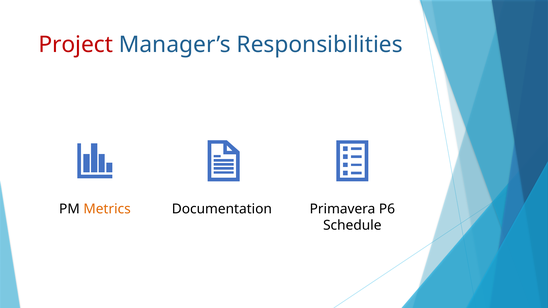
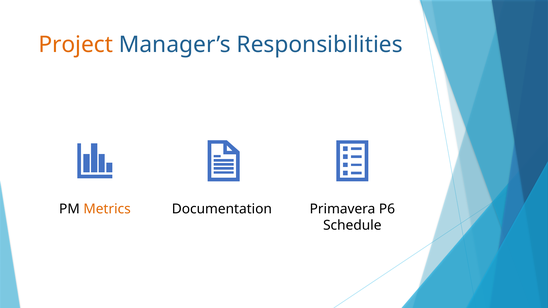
Project colour: red -> orange (76, 45)
